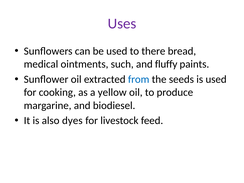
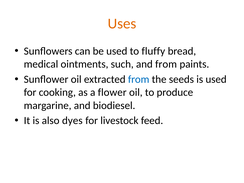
Uses colour: purple -> orange (122, 24)
there: there -> fluffy (153, 51)
and fluffy: fluffy -> from (166, 64)
yellow: yellow -> flower (112, 92)
